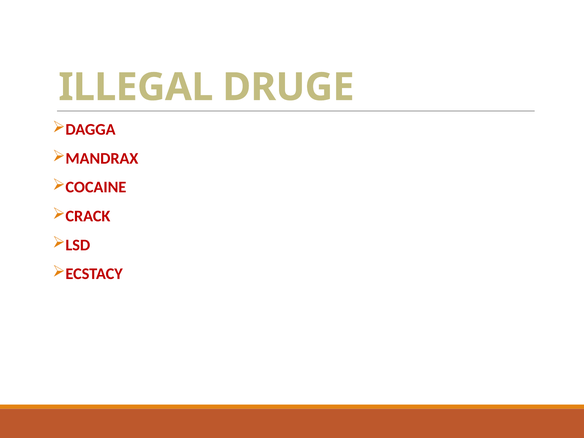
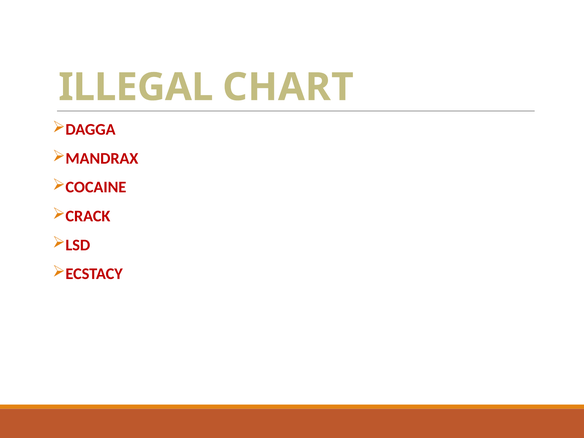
DRUGE: DRUGE -> CHART (288, 87)
